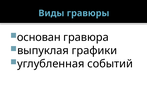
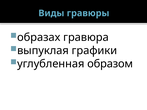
основан: основан -> образах (39, 37)
событий: событий -> образом (110, 64)
